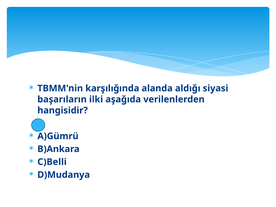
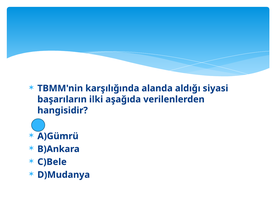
C)Belli: C)Belli -> C)Bele (52, 162)
